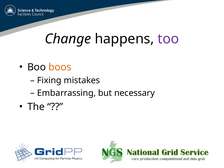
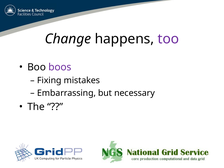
boos colour: orange -> purple (60, 67)
